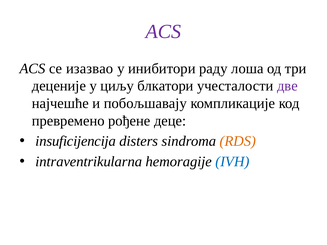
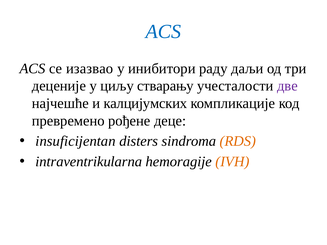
ACS colour: purple -> blue (163, 32)
лоша: лоша -> даљи (247, 69)
блкатори: блкатори -> стварању (165, 86)
побољшавају: побољшавају -> калцијумских (145, 103)
insuficijencija: insuficijencija -> insuficijentan (76, 141)
IVH colour: blue -> orange (232, 162)
